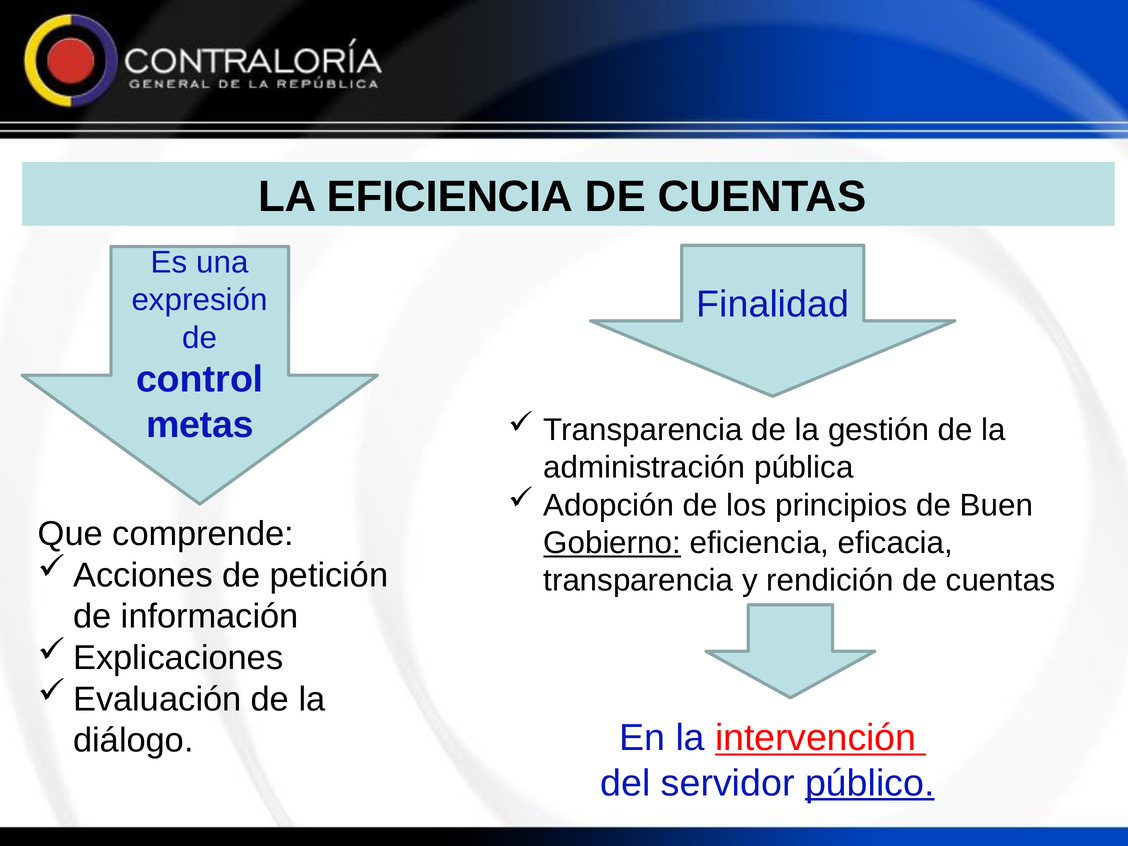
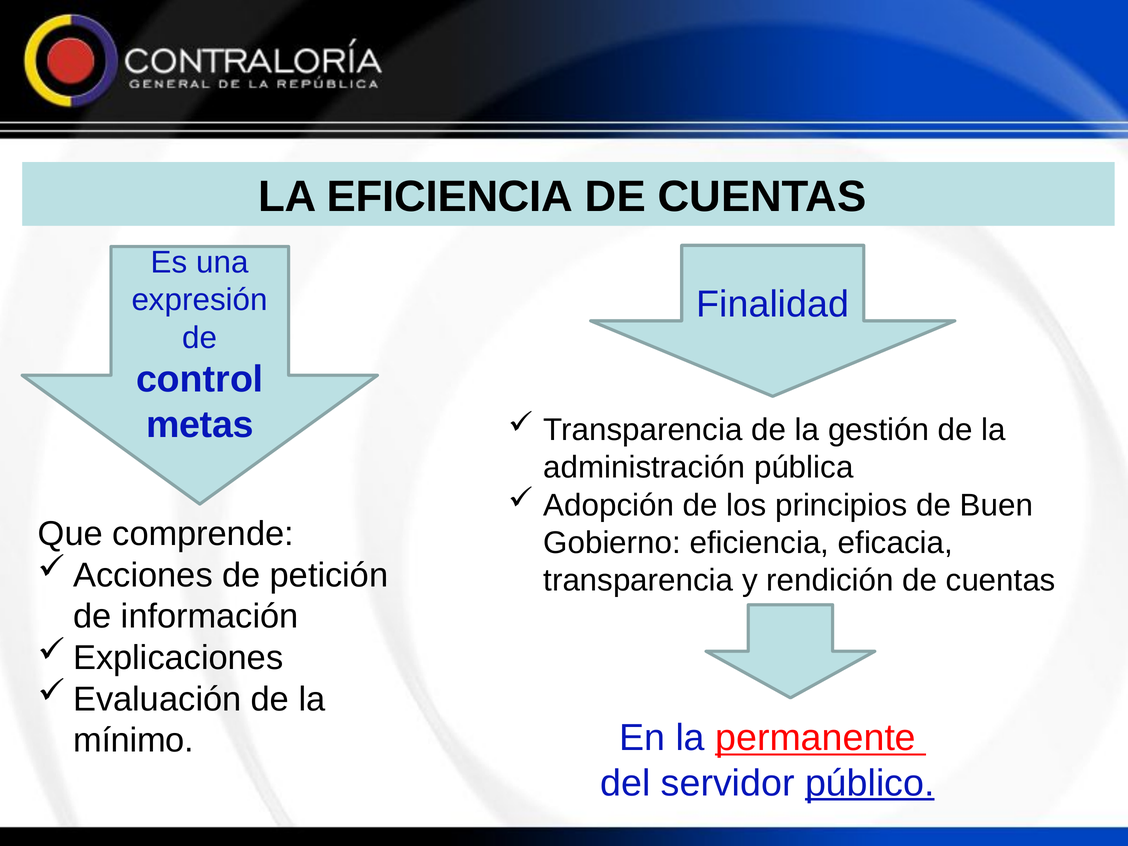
Gobierno underline: present -> none (612, 543)
intervención: intervención -> permanente (816, 738)
diálogo: diálogo -> mínimo (134, 741)
